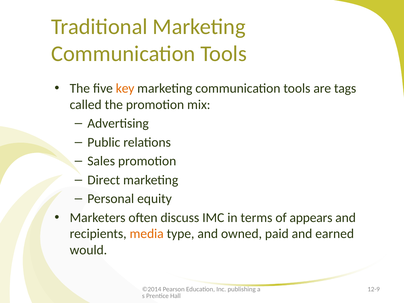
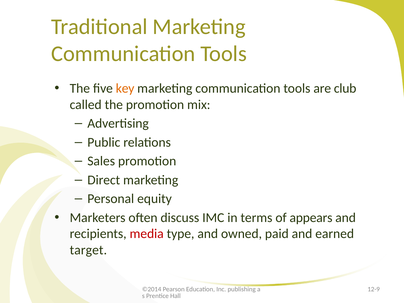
tags: tags -> club (345, 88)
media colour: orange -> red (147, 234)
would: would -> target (88, 250)
